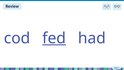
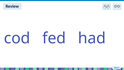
fed underline: present -> none (54, 38)
